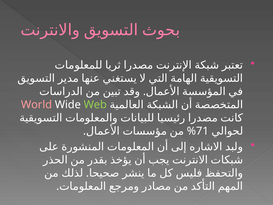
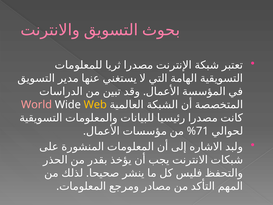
Web colour: light green -> yellow (95, 105)
